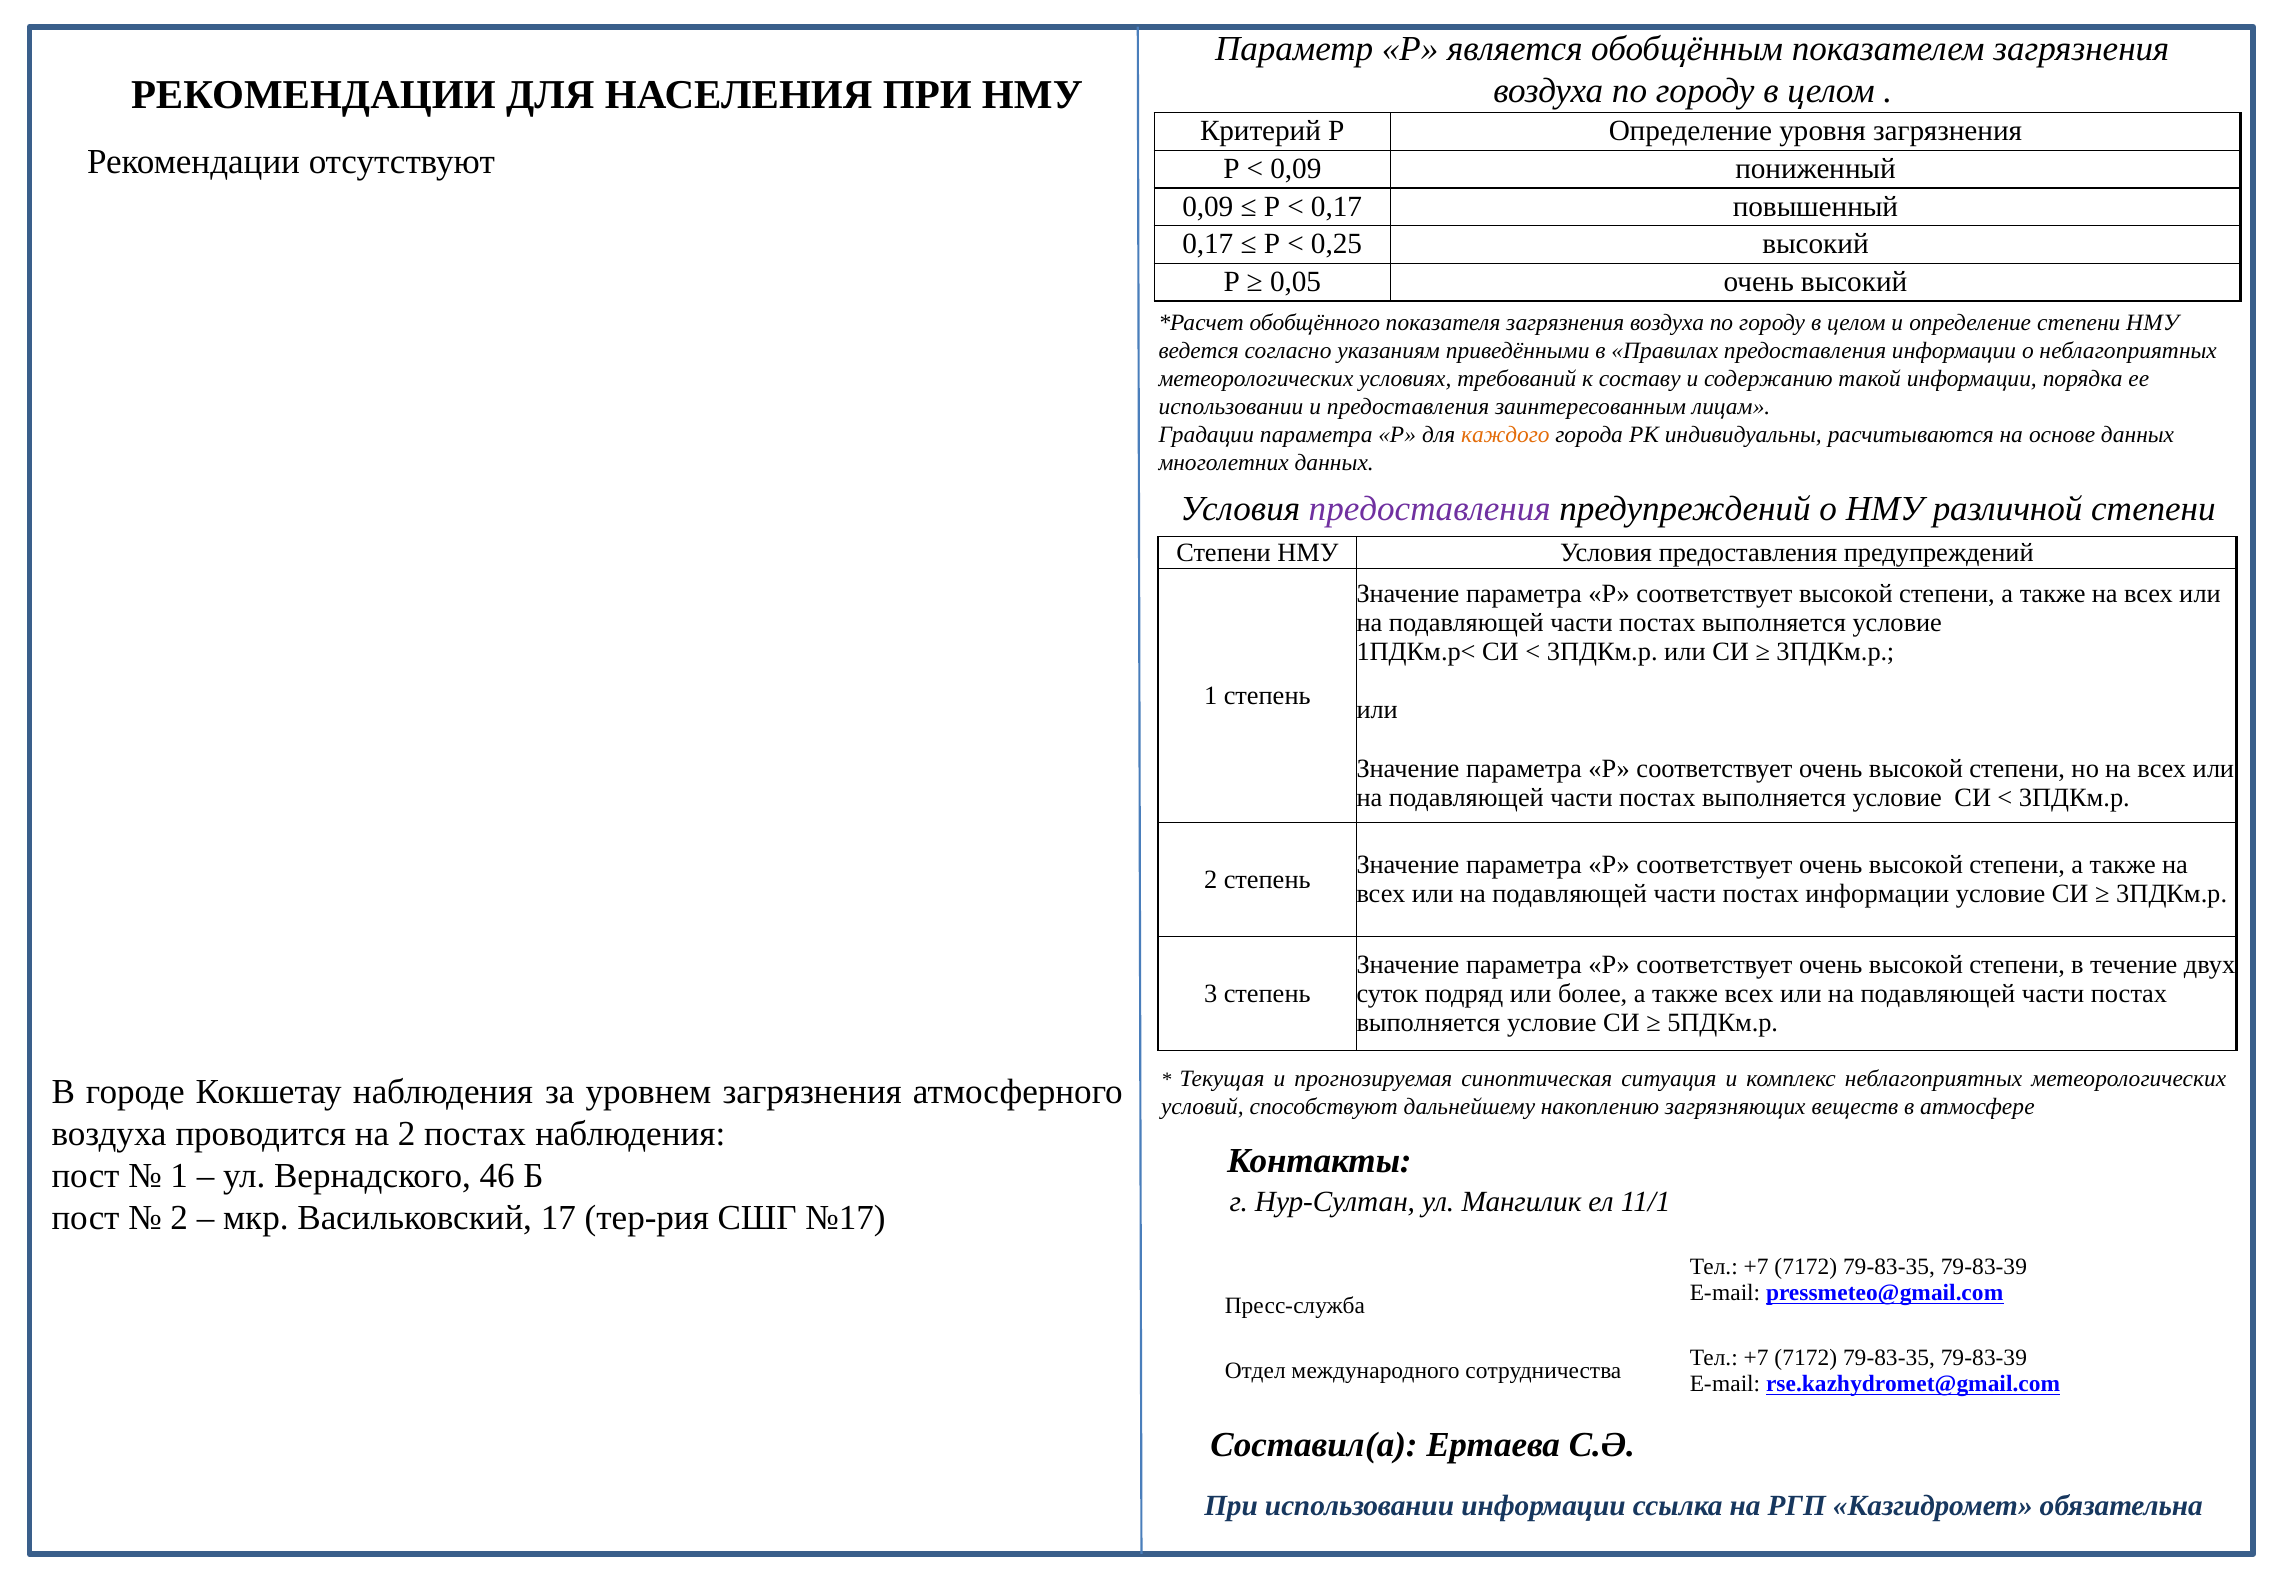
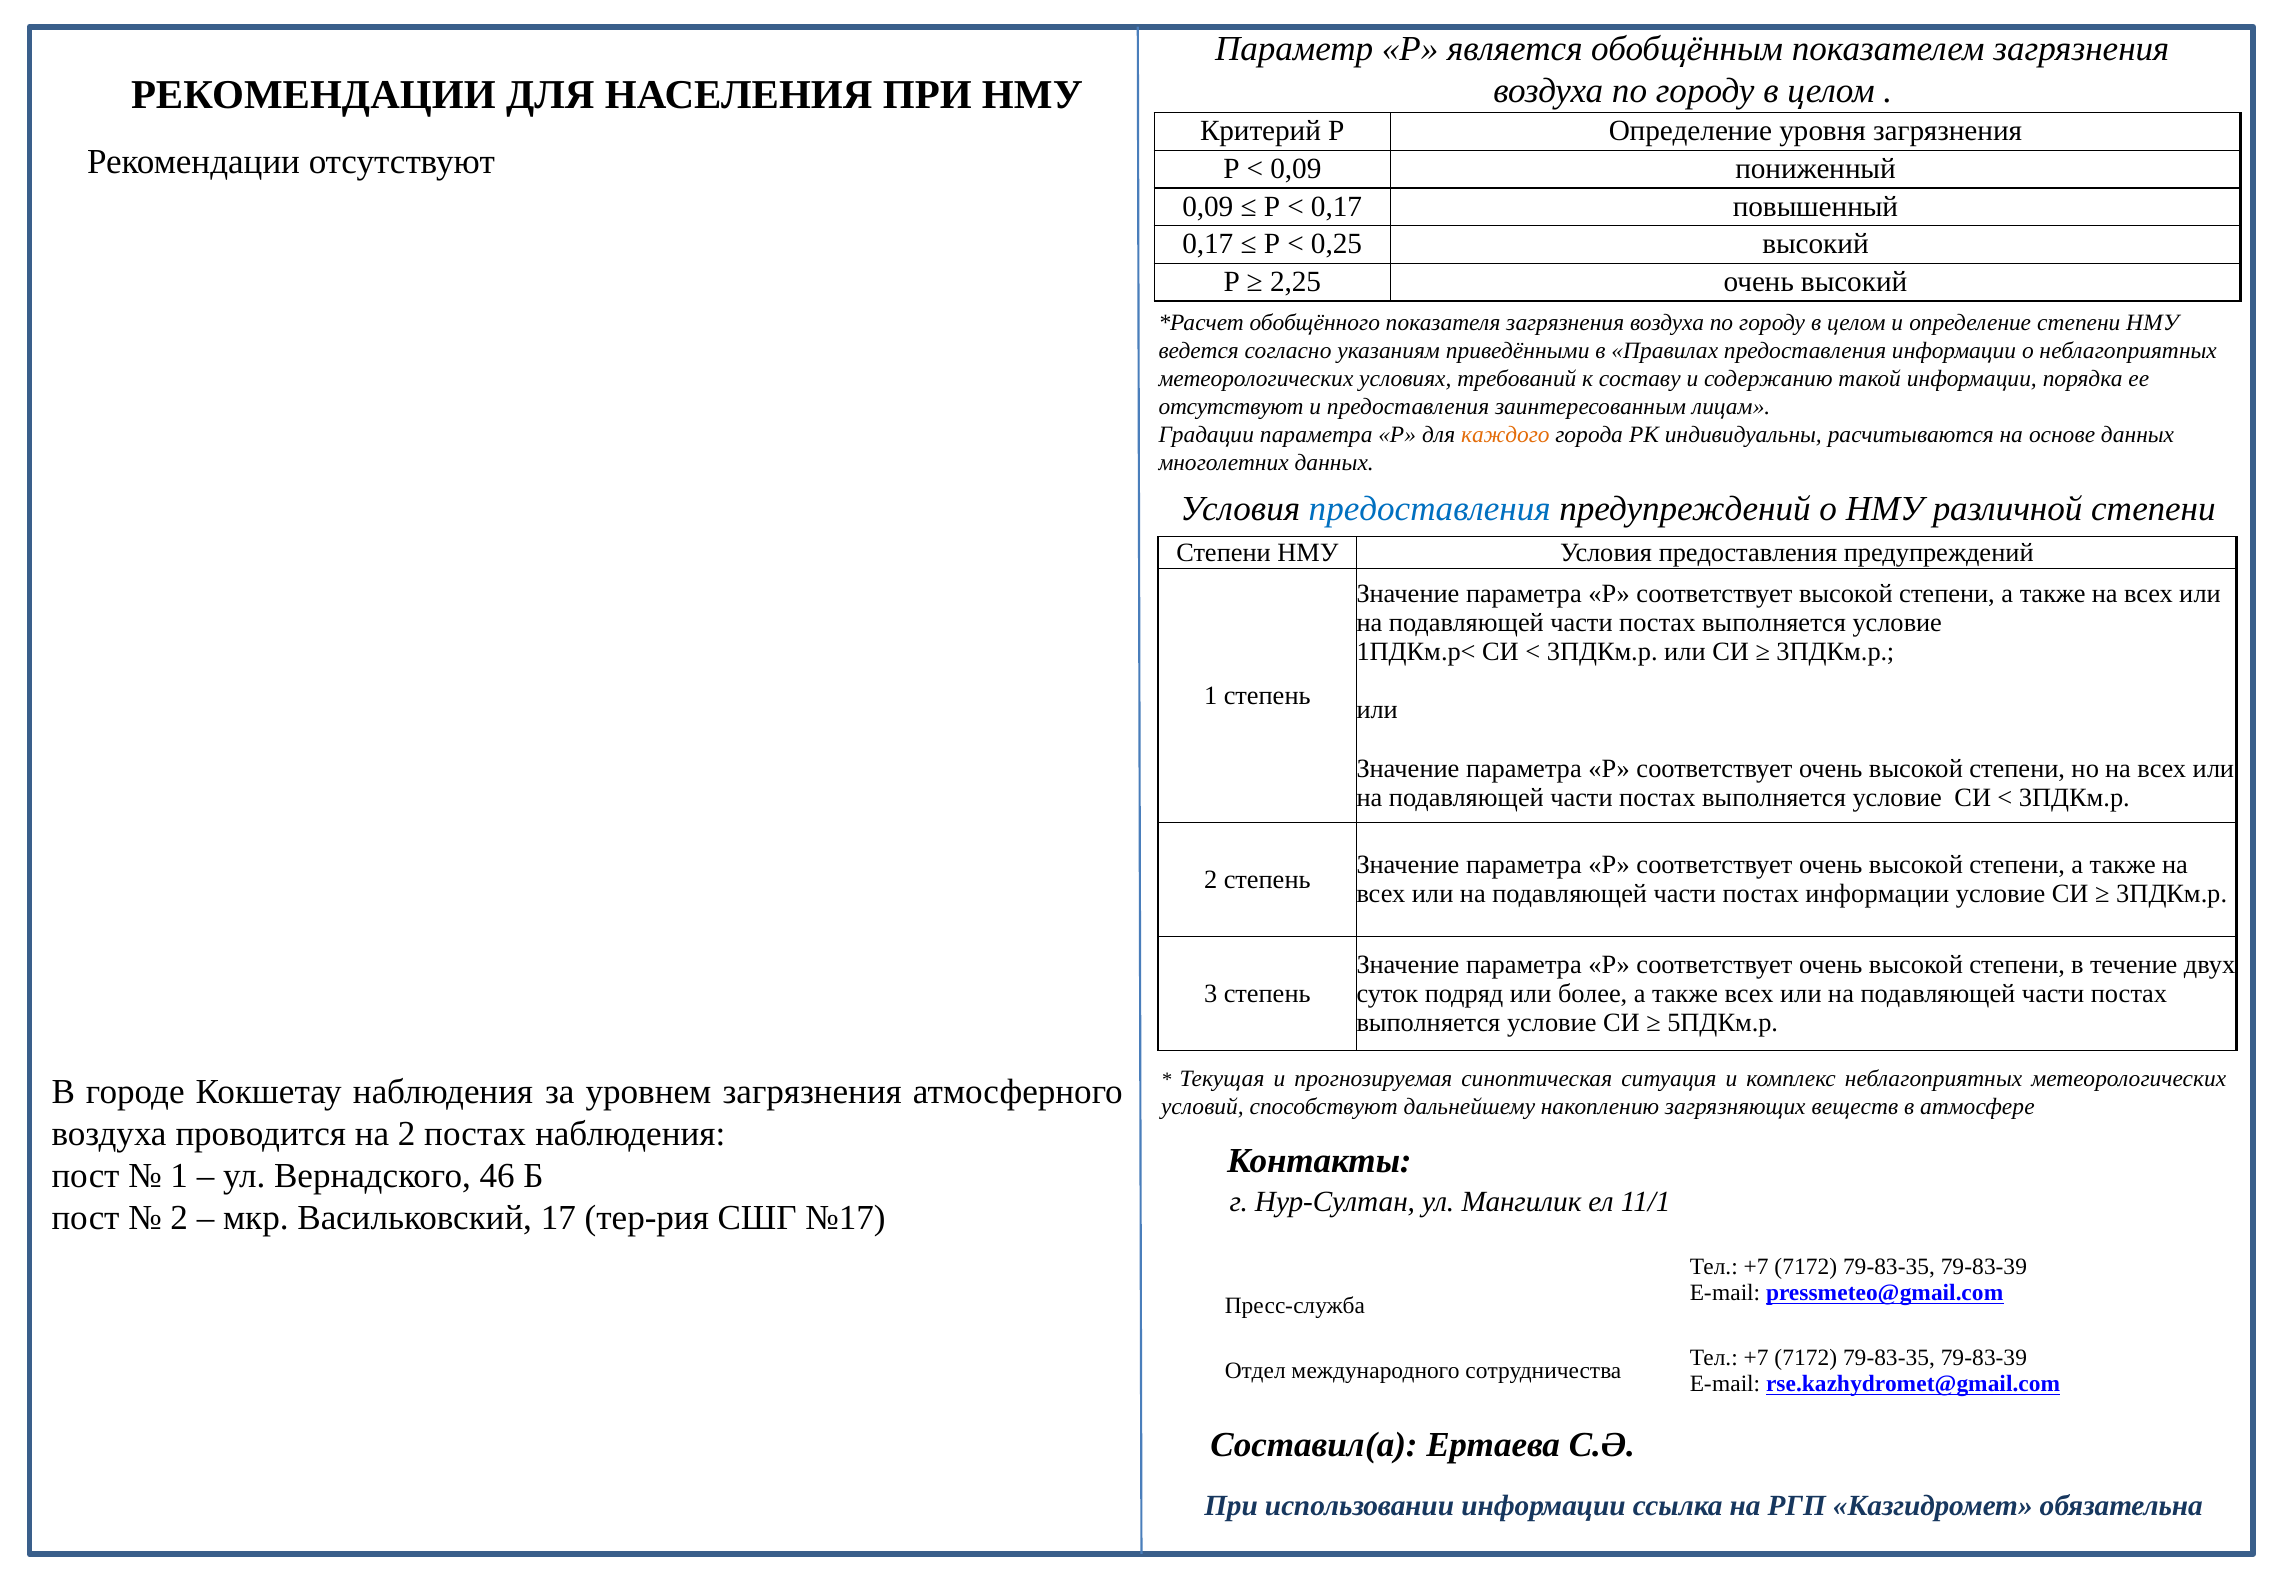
0,05: 0,05 -> 2,25 (1296, 282)
использовании: использовании -> отсутствуют (1231, 407)
предоставления colour: purple -> blue (1430, 509)
